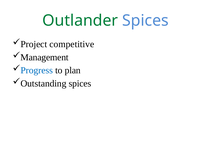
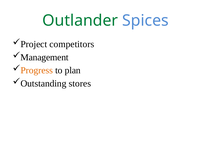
competitive: competitive -> competitors (72, 44)
Progress colour: blue -> orange (37, 71)
Outstanding spices: spices -> stores (80, 84)
